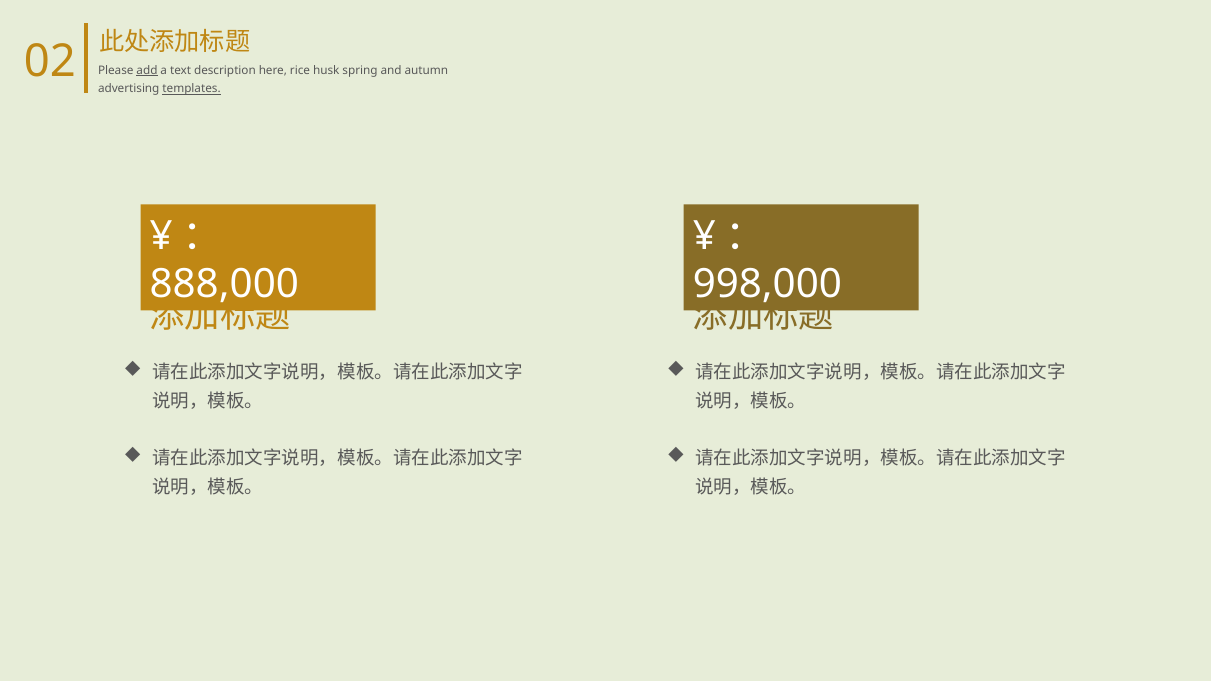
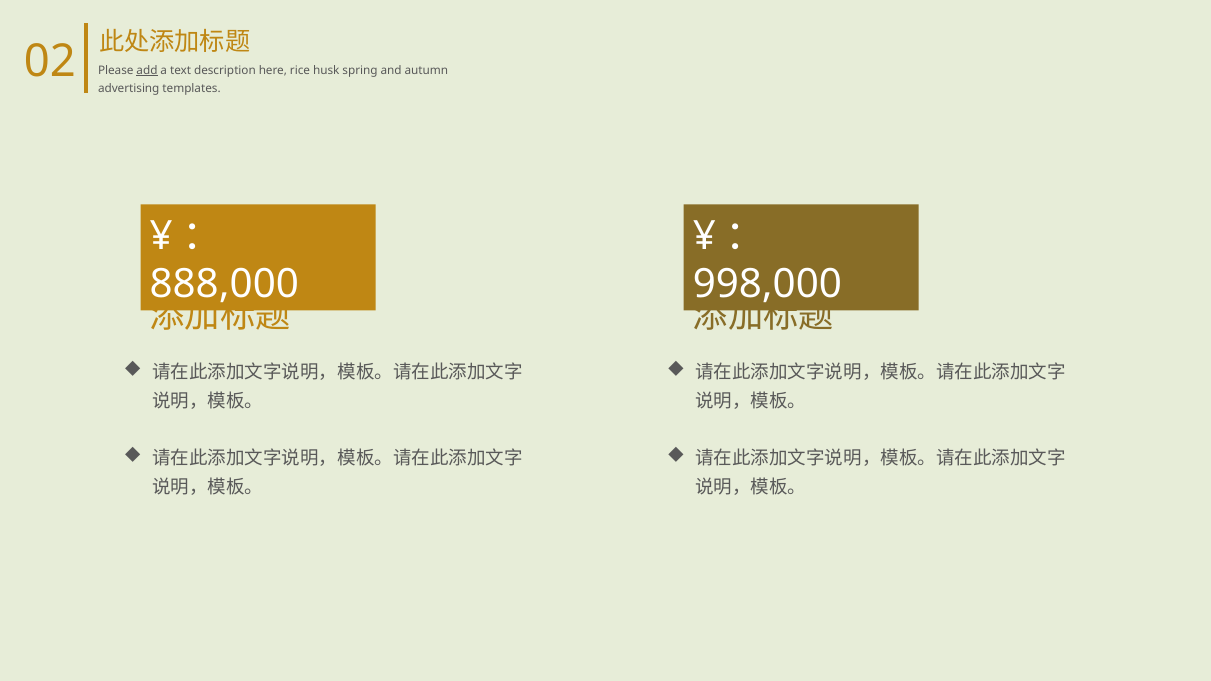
templates underline: present -> none (192, 89)
